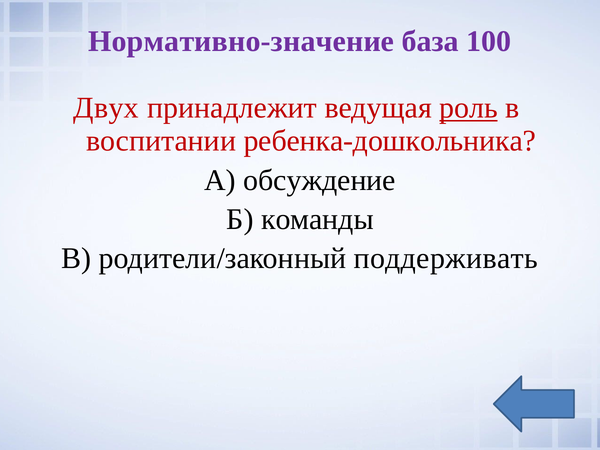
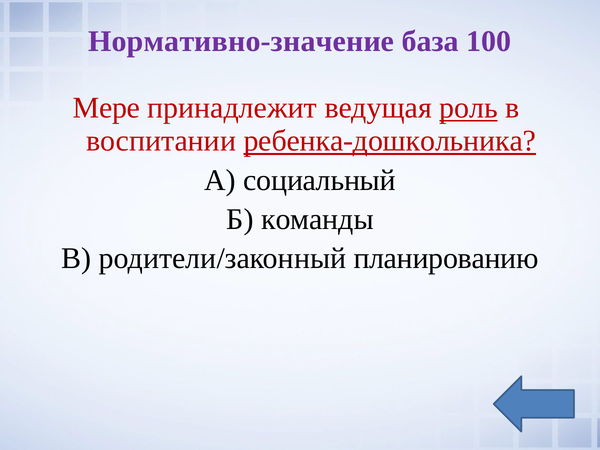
Двух: Двух -> Мере (107, 108)
ребенка-дошкольника underline: none -> present (390, 141)
обсуждение: обсуждение -> социальный (320, 180)
поддерживать: поддерживать -> планированию (446, 259)
